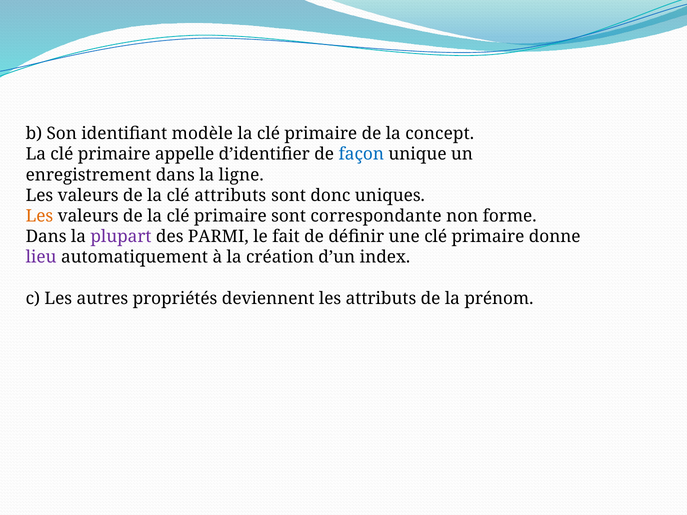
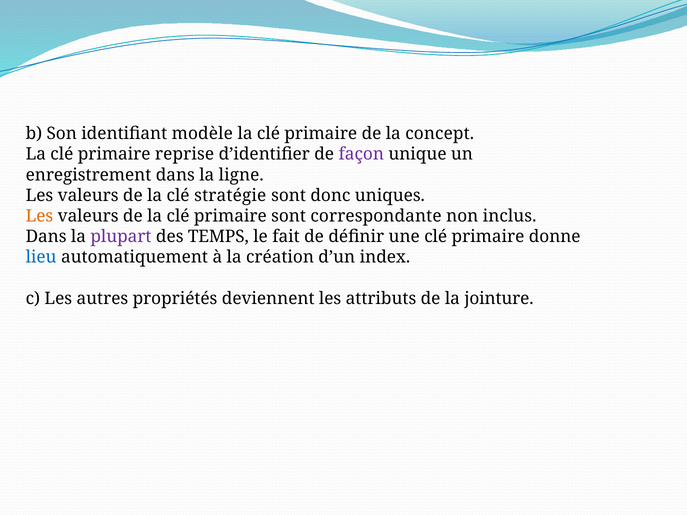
appelle: appelle -> reprise (185, 154)
façon colour: blue -> purple (361, 154)
clé attributs: attributs -> stratégie (230, 196)
forme: forme -> inclus (510, 216)
PARMI: PARMI -> TEMPS (218, 237)
lieu colour: purple -> blue (41, 257)
prénom: prénom -> jointure (499, 299)
